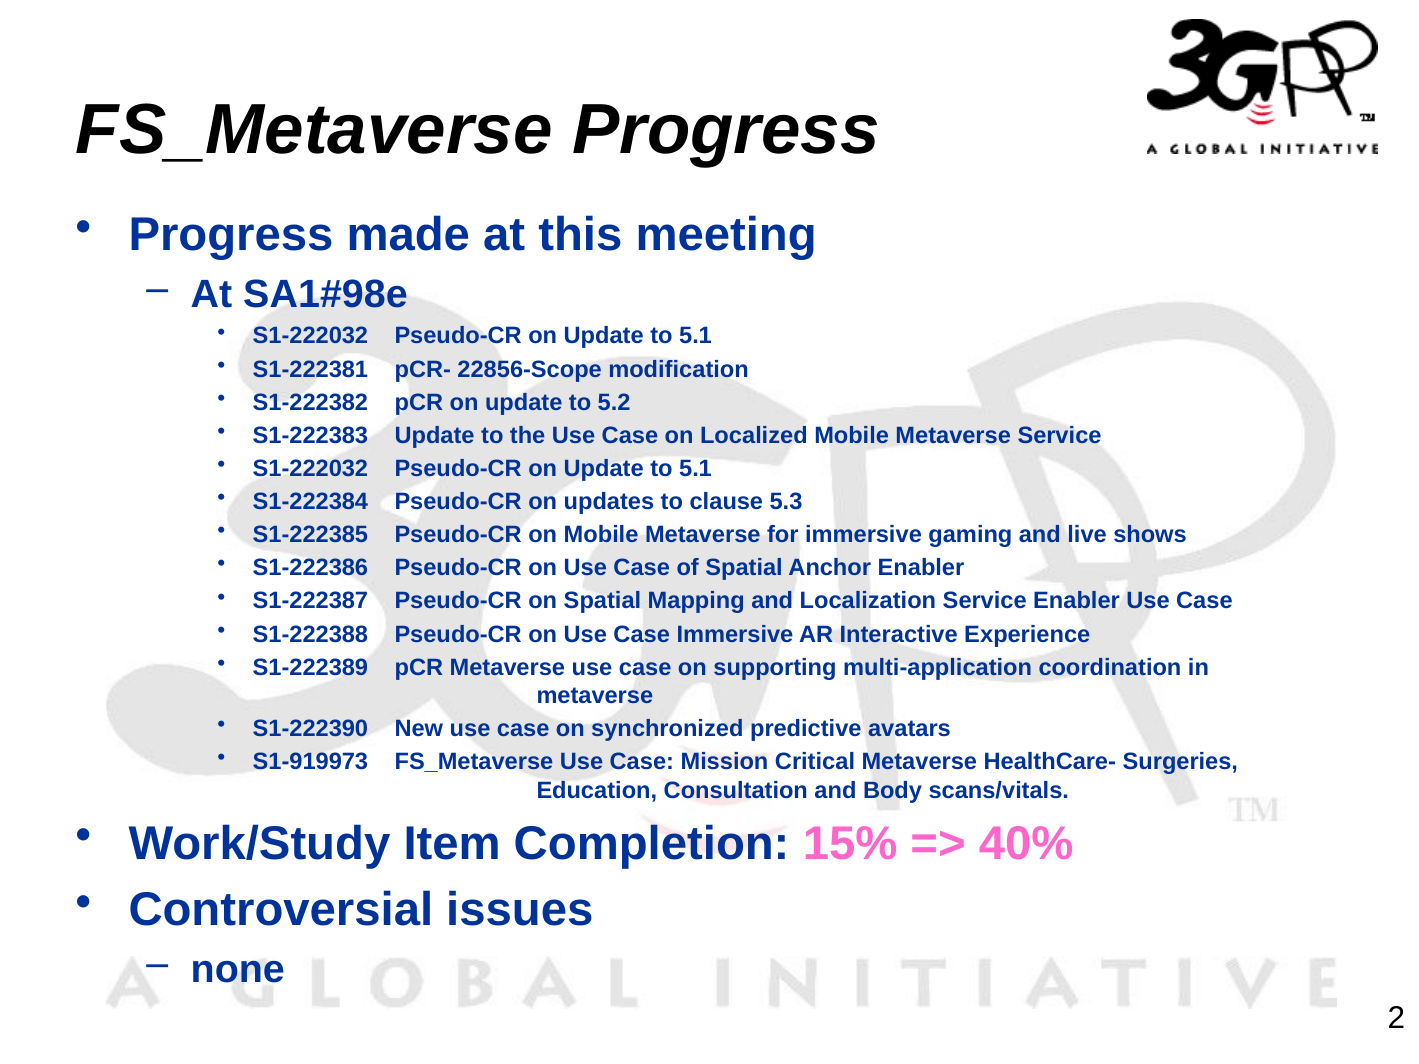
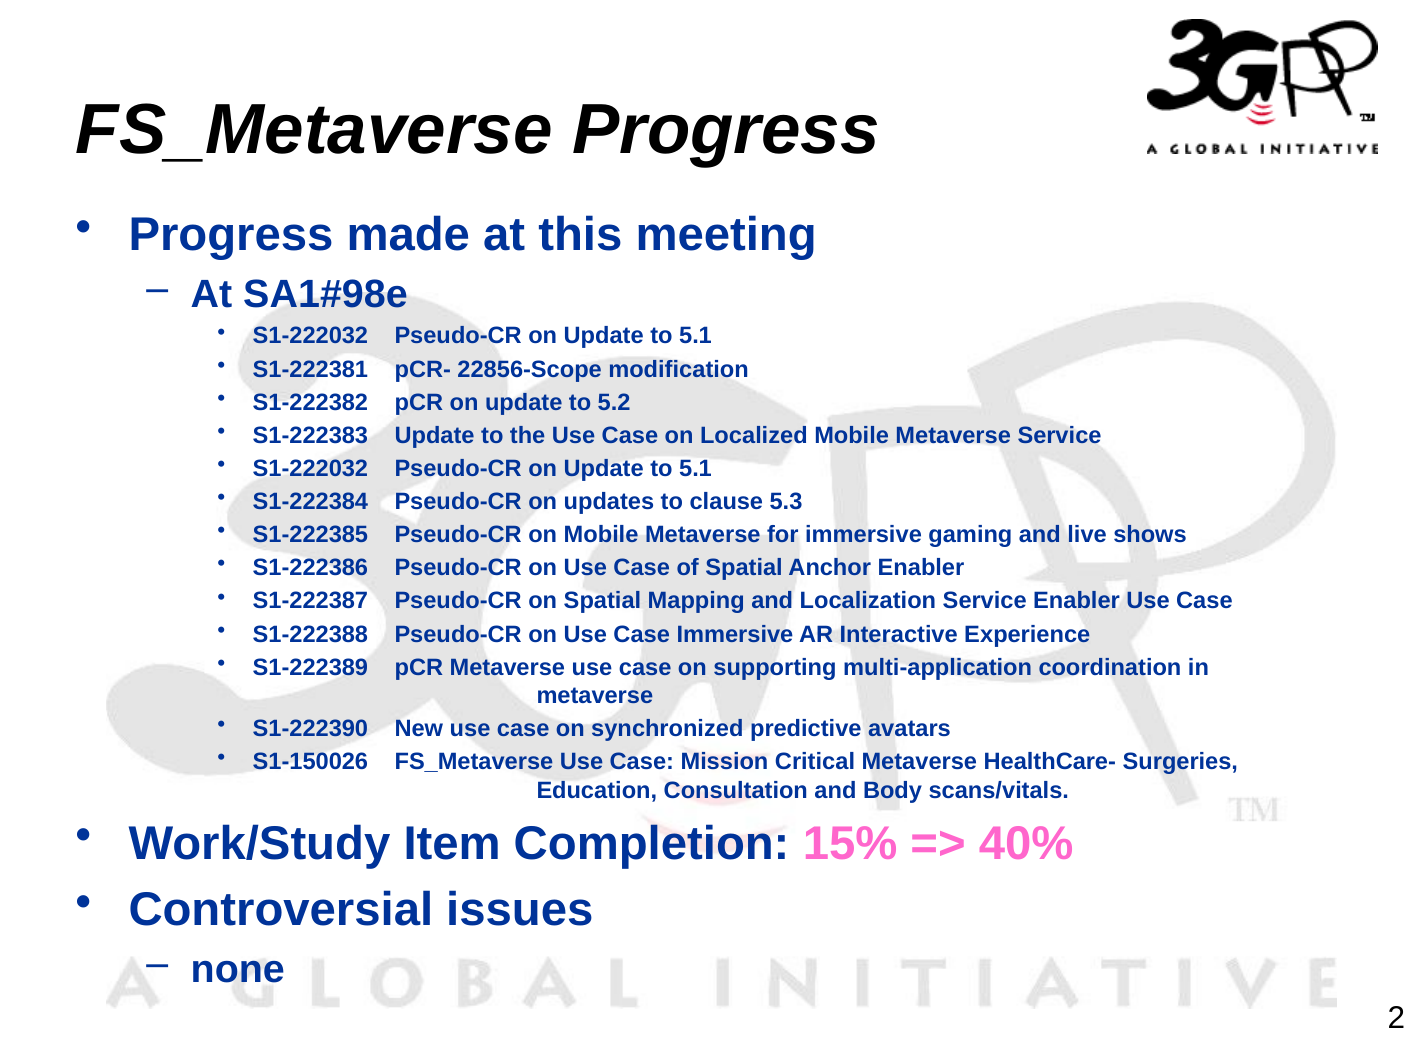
S1-919973: S1-919973 -> S1-150026 (310, 762)
